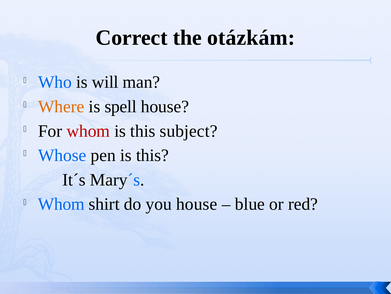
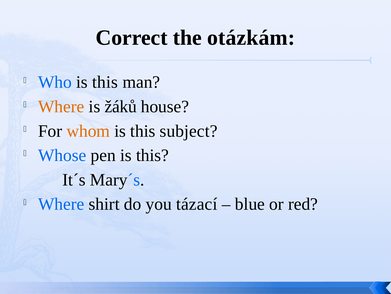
Who is will: will -> this (105, 82)
spell: spell -> žáků (121, 106)
whom colour: red -> orange (88, 131)
Whom: Whom -> Where (61, 204)
you house: house -> tázací (197, 204)
